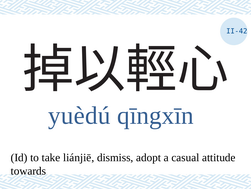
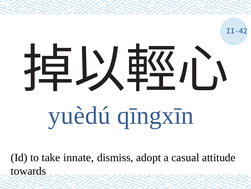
liánjiē: liánjiē -> innate (79, 157)
